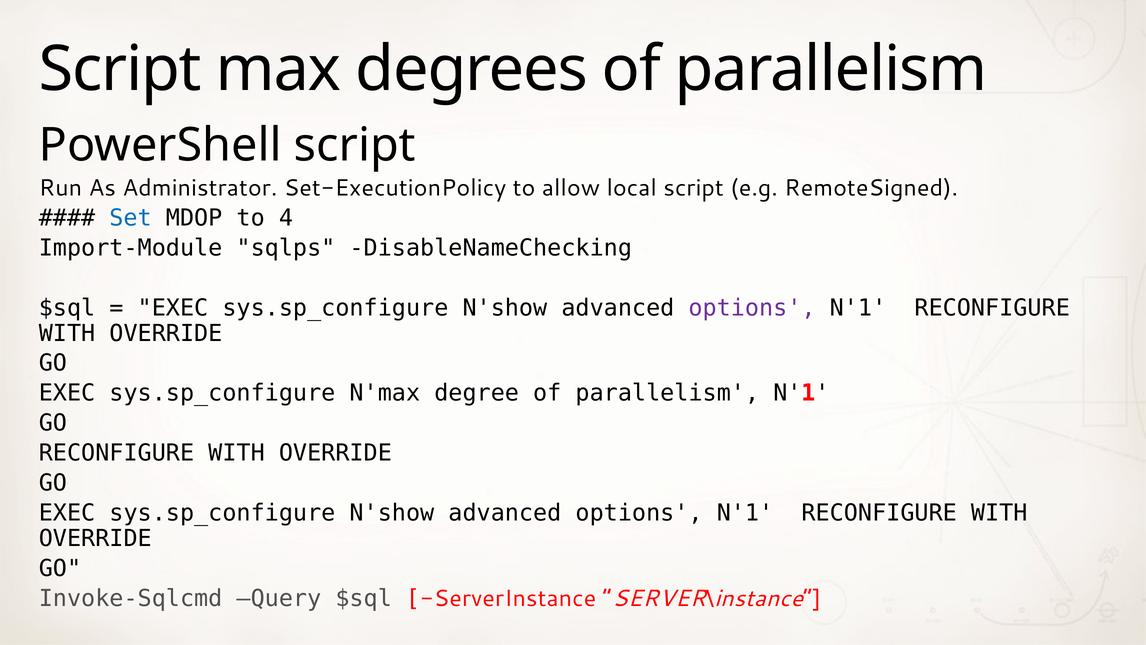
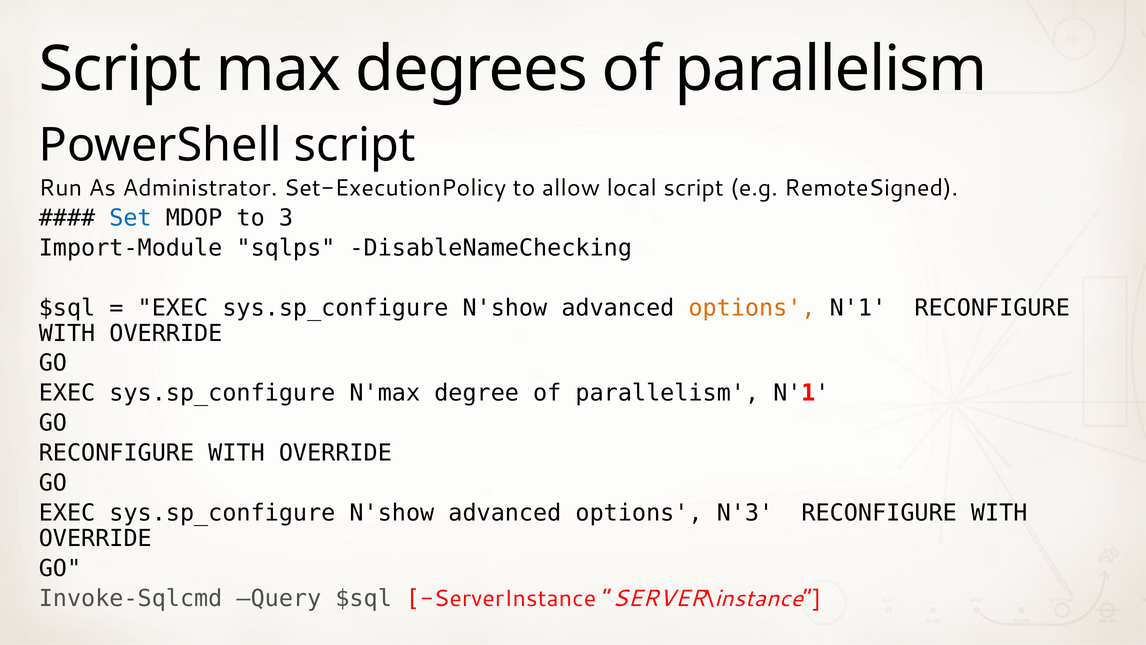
4: 4 -> 3 (286, 218)
options colour: purple -> orange (752, 308)
N'1: N'1 -> N'3 (745, 513)
